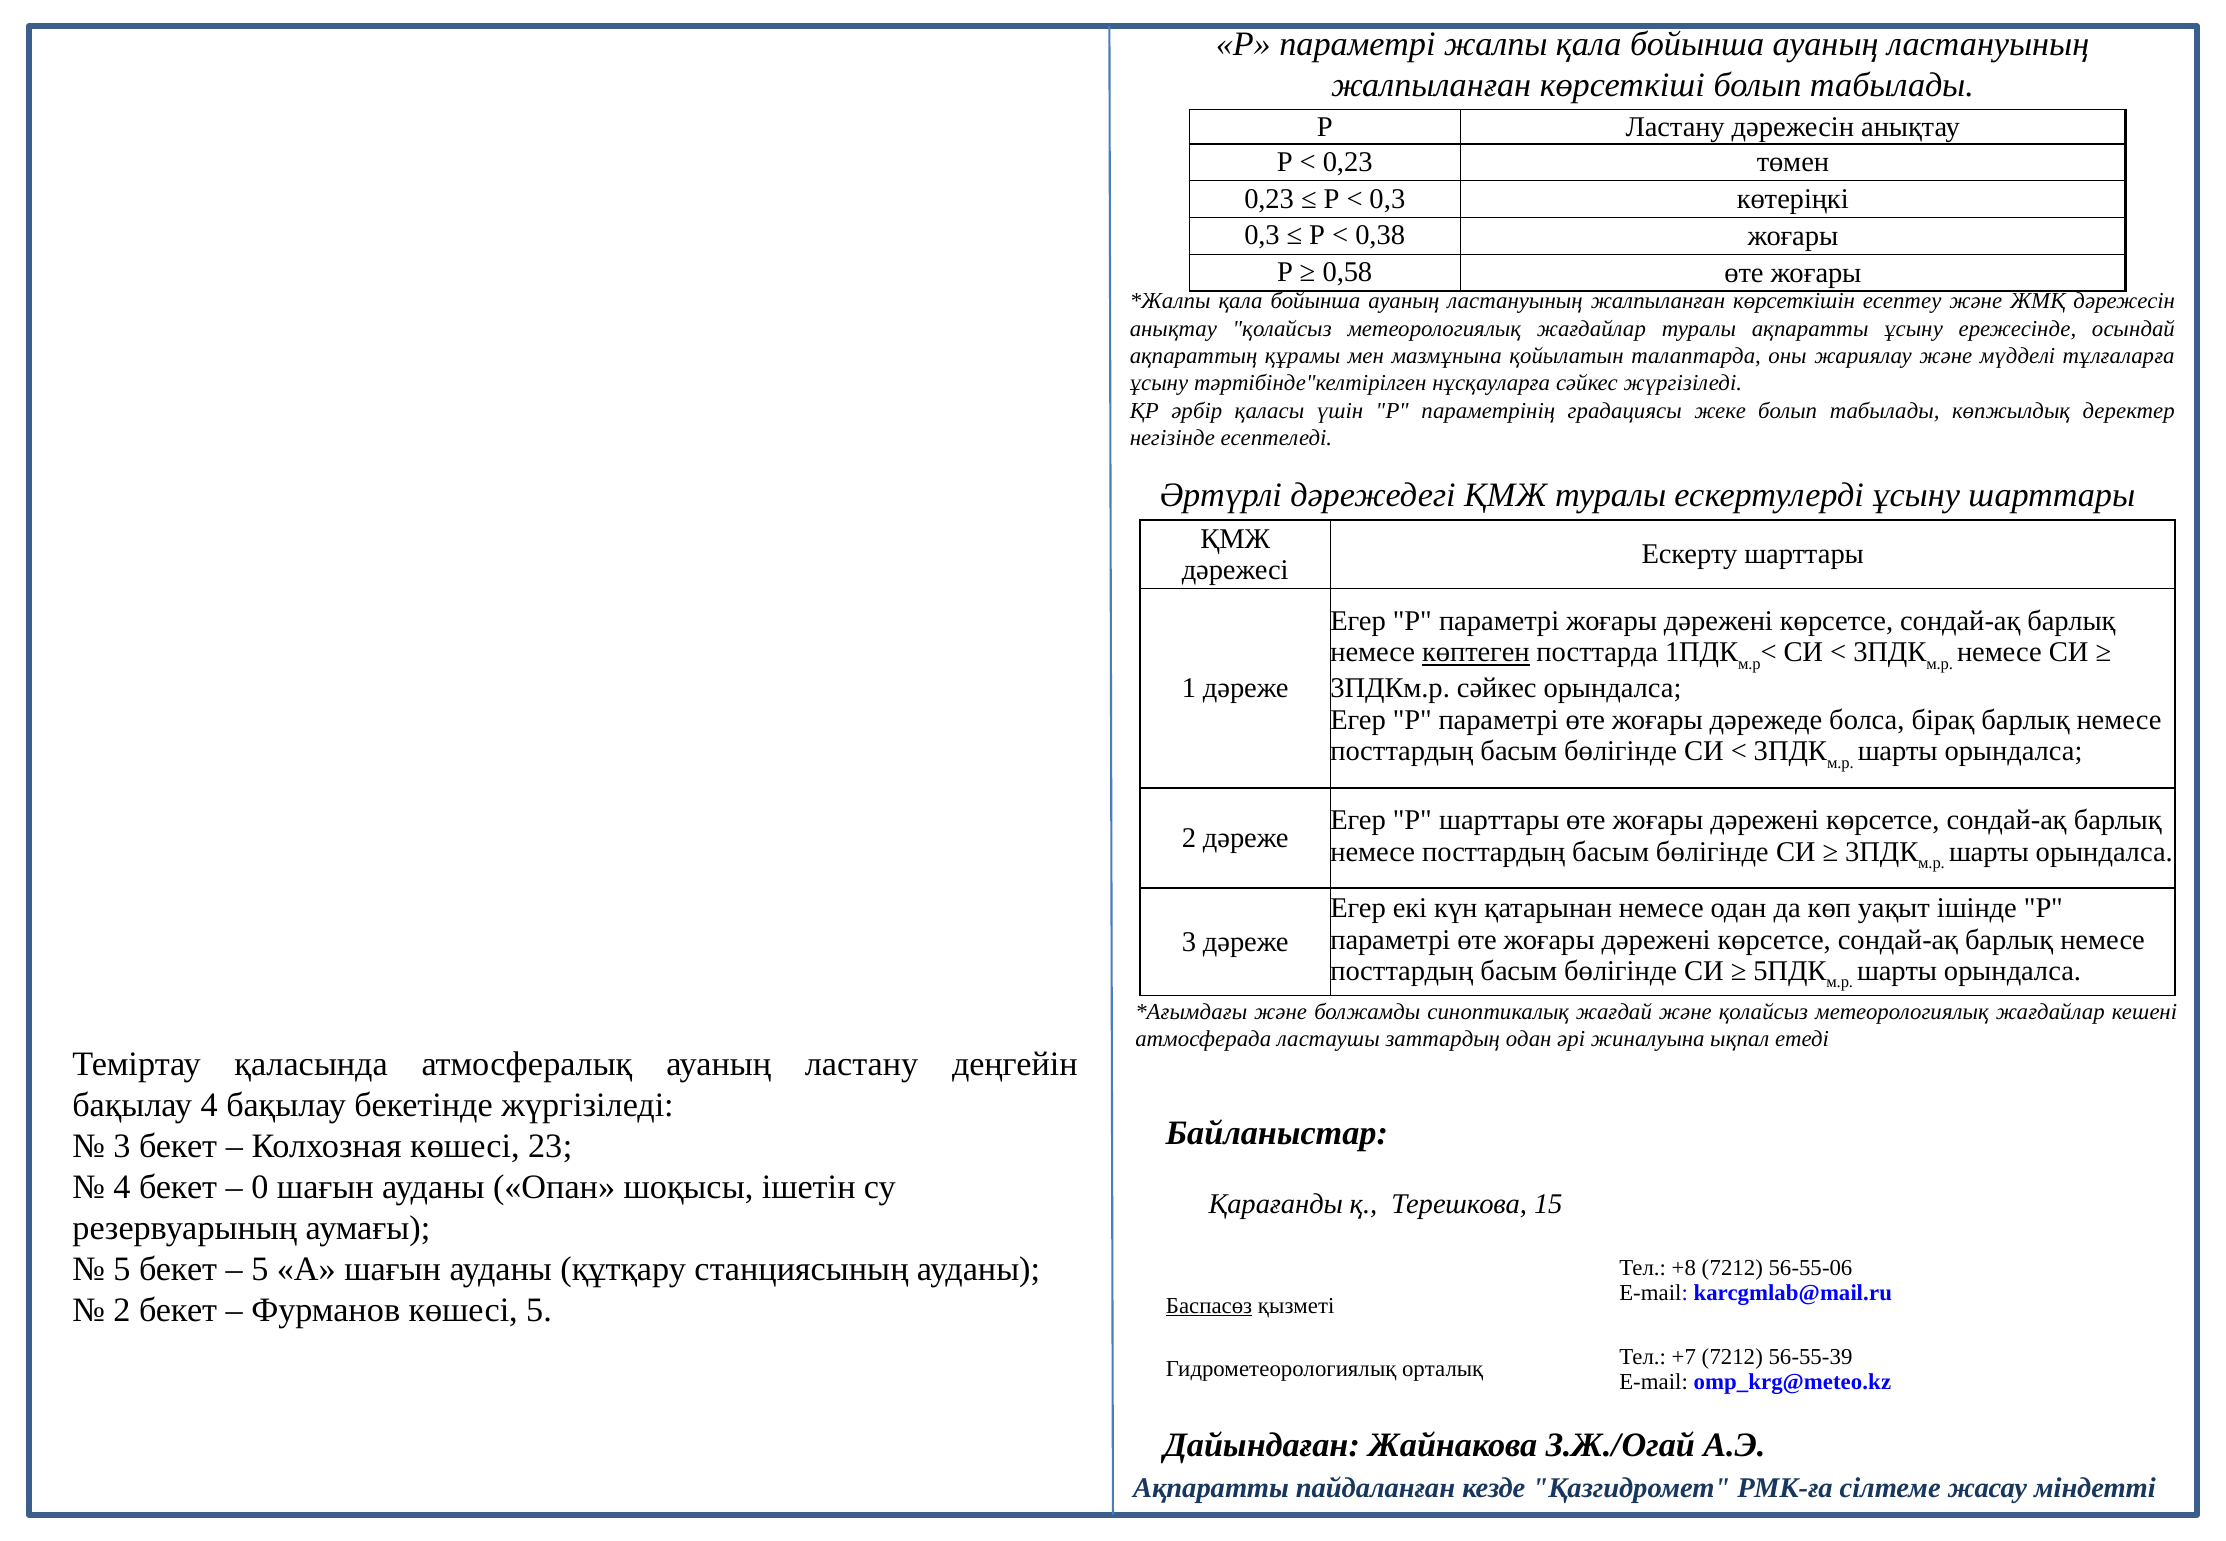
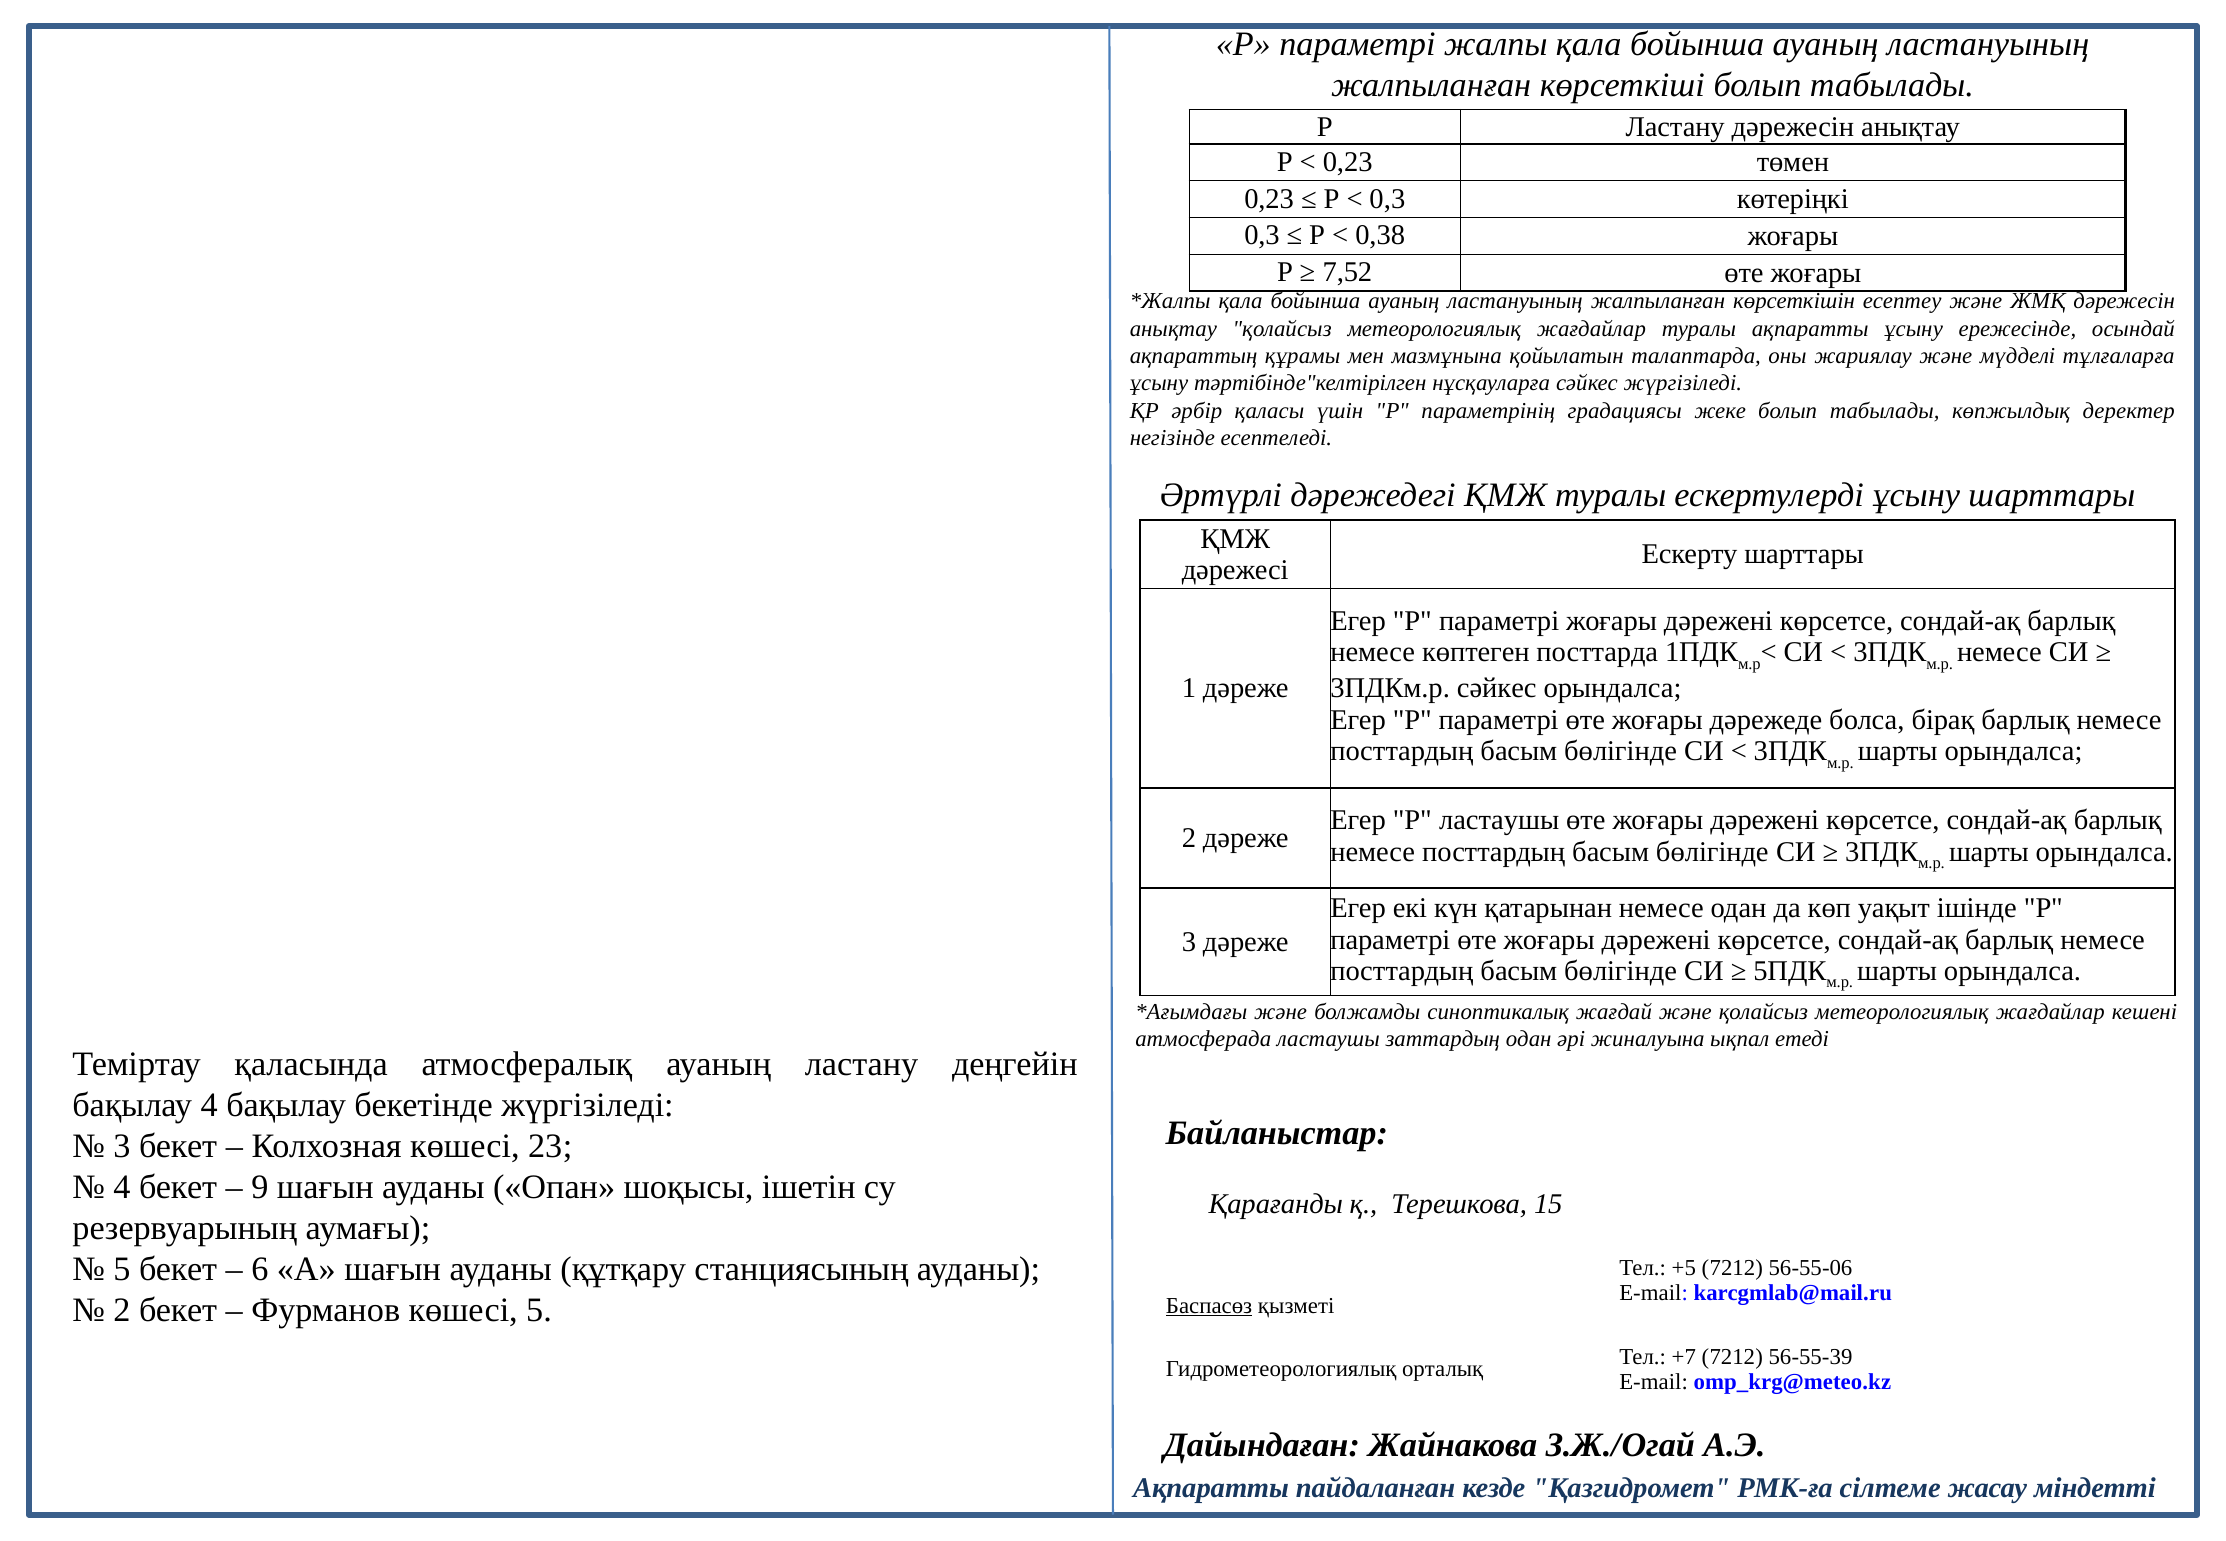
0,58: 0,58 -> 7,52 (1347, 272)
көптеген underline: present -> none (1476, 653)
Р шарттары: шарттары -> ластаушы (1499, 820)
0: 0 -> 9 (260, 1187)
5: 5 -> 6 (260, 1269)
+8: +8 -> +5 (1684, 1268)
